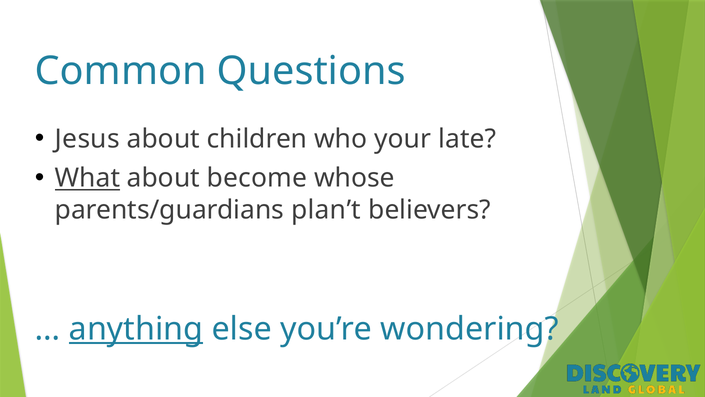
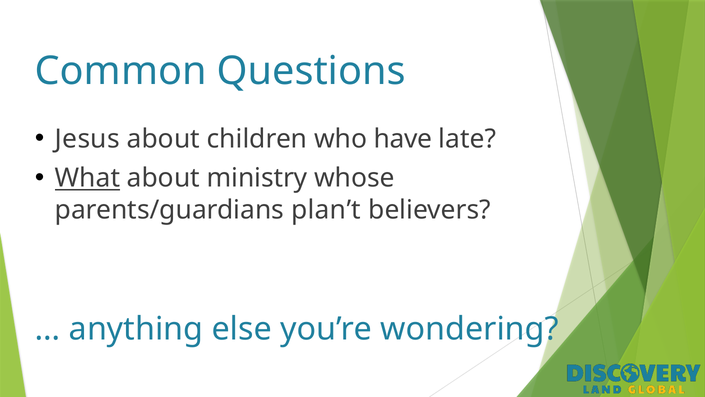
your: your -> have (403, 139)
become: become -> ministry (257, 178)
anything underline: present -> none (136, 329)
